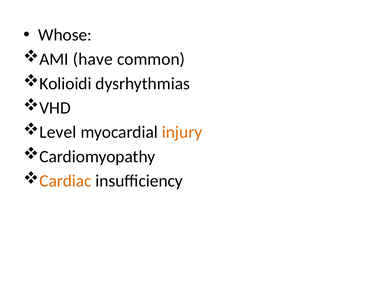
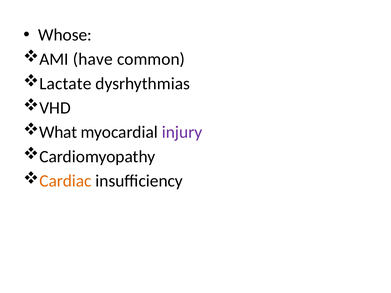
Kolioidi: Kolioidi -> Lactate (65, 84)
Level: Level -> What (58, 132)
injury colour: orange -> purple (182, 132)
